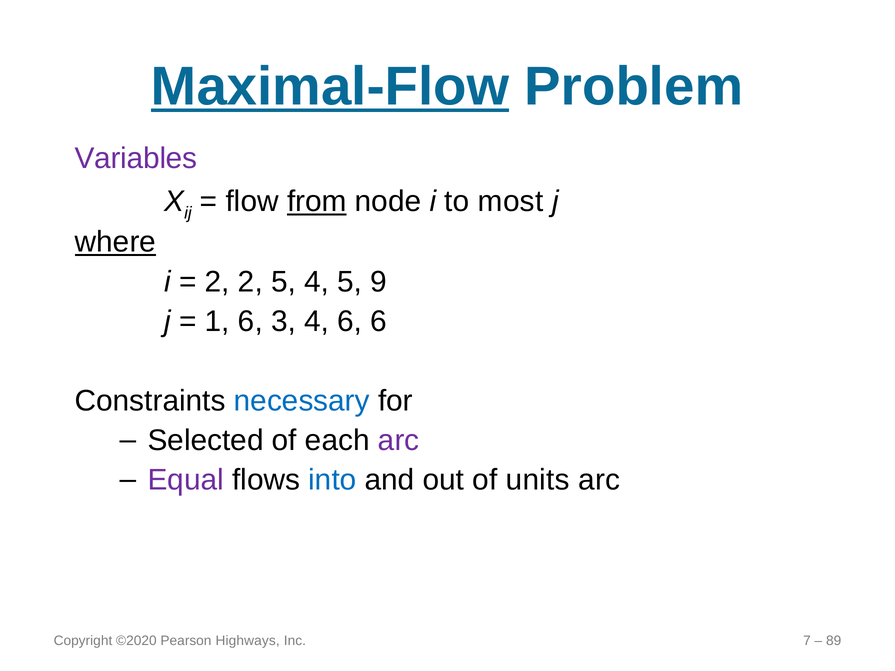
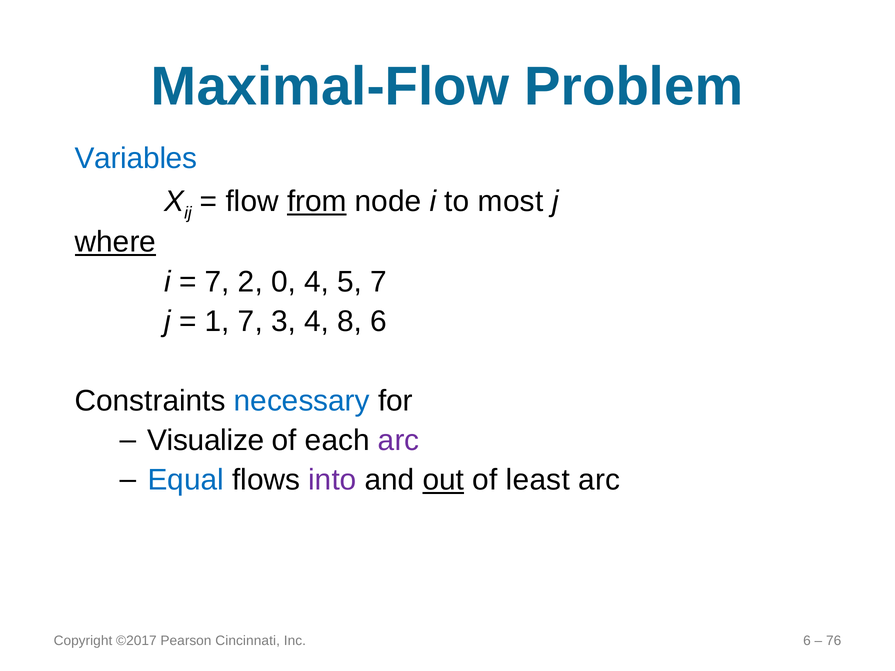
Maximal-Flow underline: present -> none (330, 87)
Variables colour: purple -> blue (136, 158)
2: 2 -> 7 (217, 282)
2 5: 5 -> 0 (283, 282)
5 9: 9 -> 7 (379, 282)
1 6: 6 -> 7 (250, 322)
4 6: 6 -> 8 (350, 322)
Selected: Selected -> Visualize (206, 441)
Equal colour: purple -> blue (186, 480)
into colour: blue -> purple (332, 480)
out underline: none -> present (443, 480)
units: units -> least (538, 480)
©2020: ©2020 -> ©2017 (136, 641)
Highways: Highways -> Cincinnati (248, 641)
Inc 7: 7 -> 6 (807, 641)
89: 89 -> 76 (834, 641)
